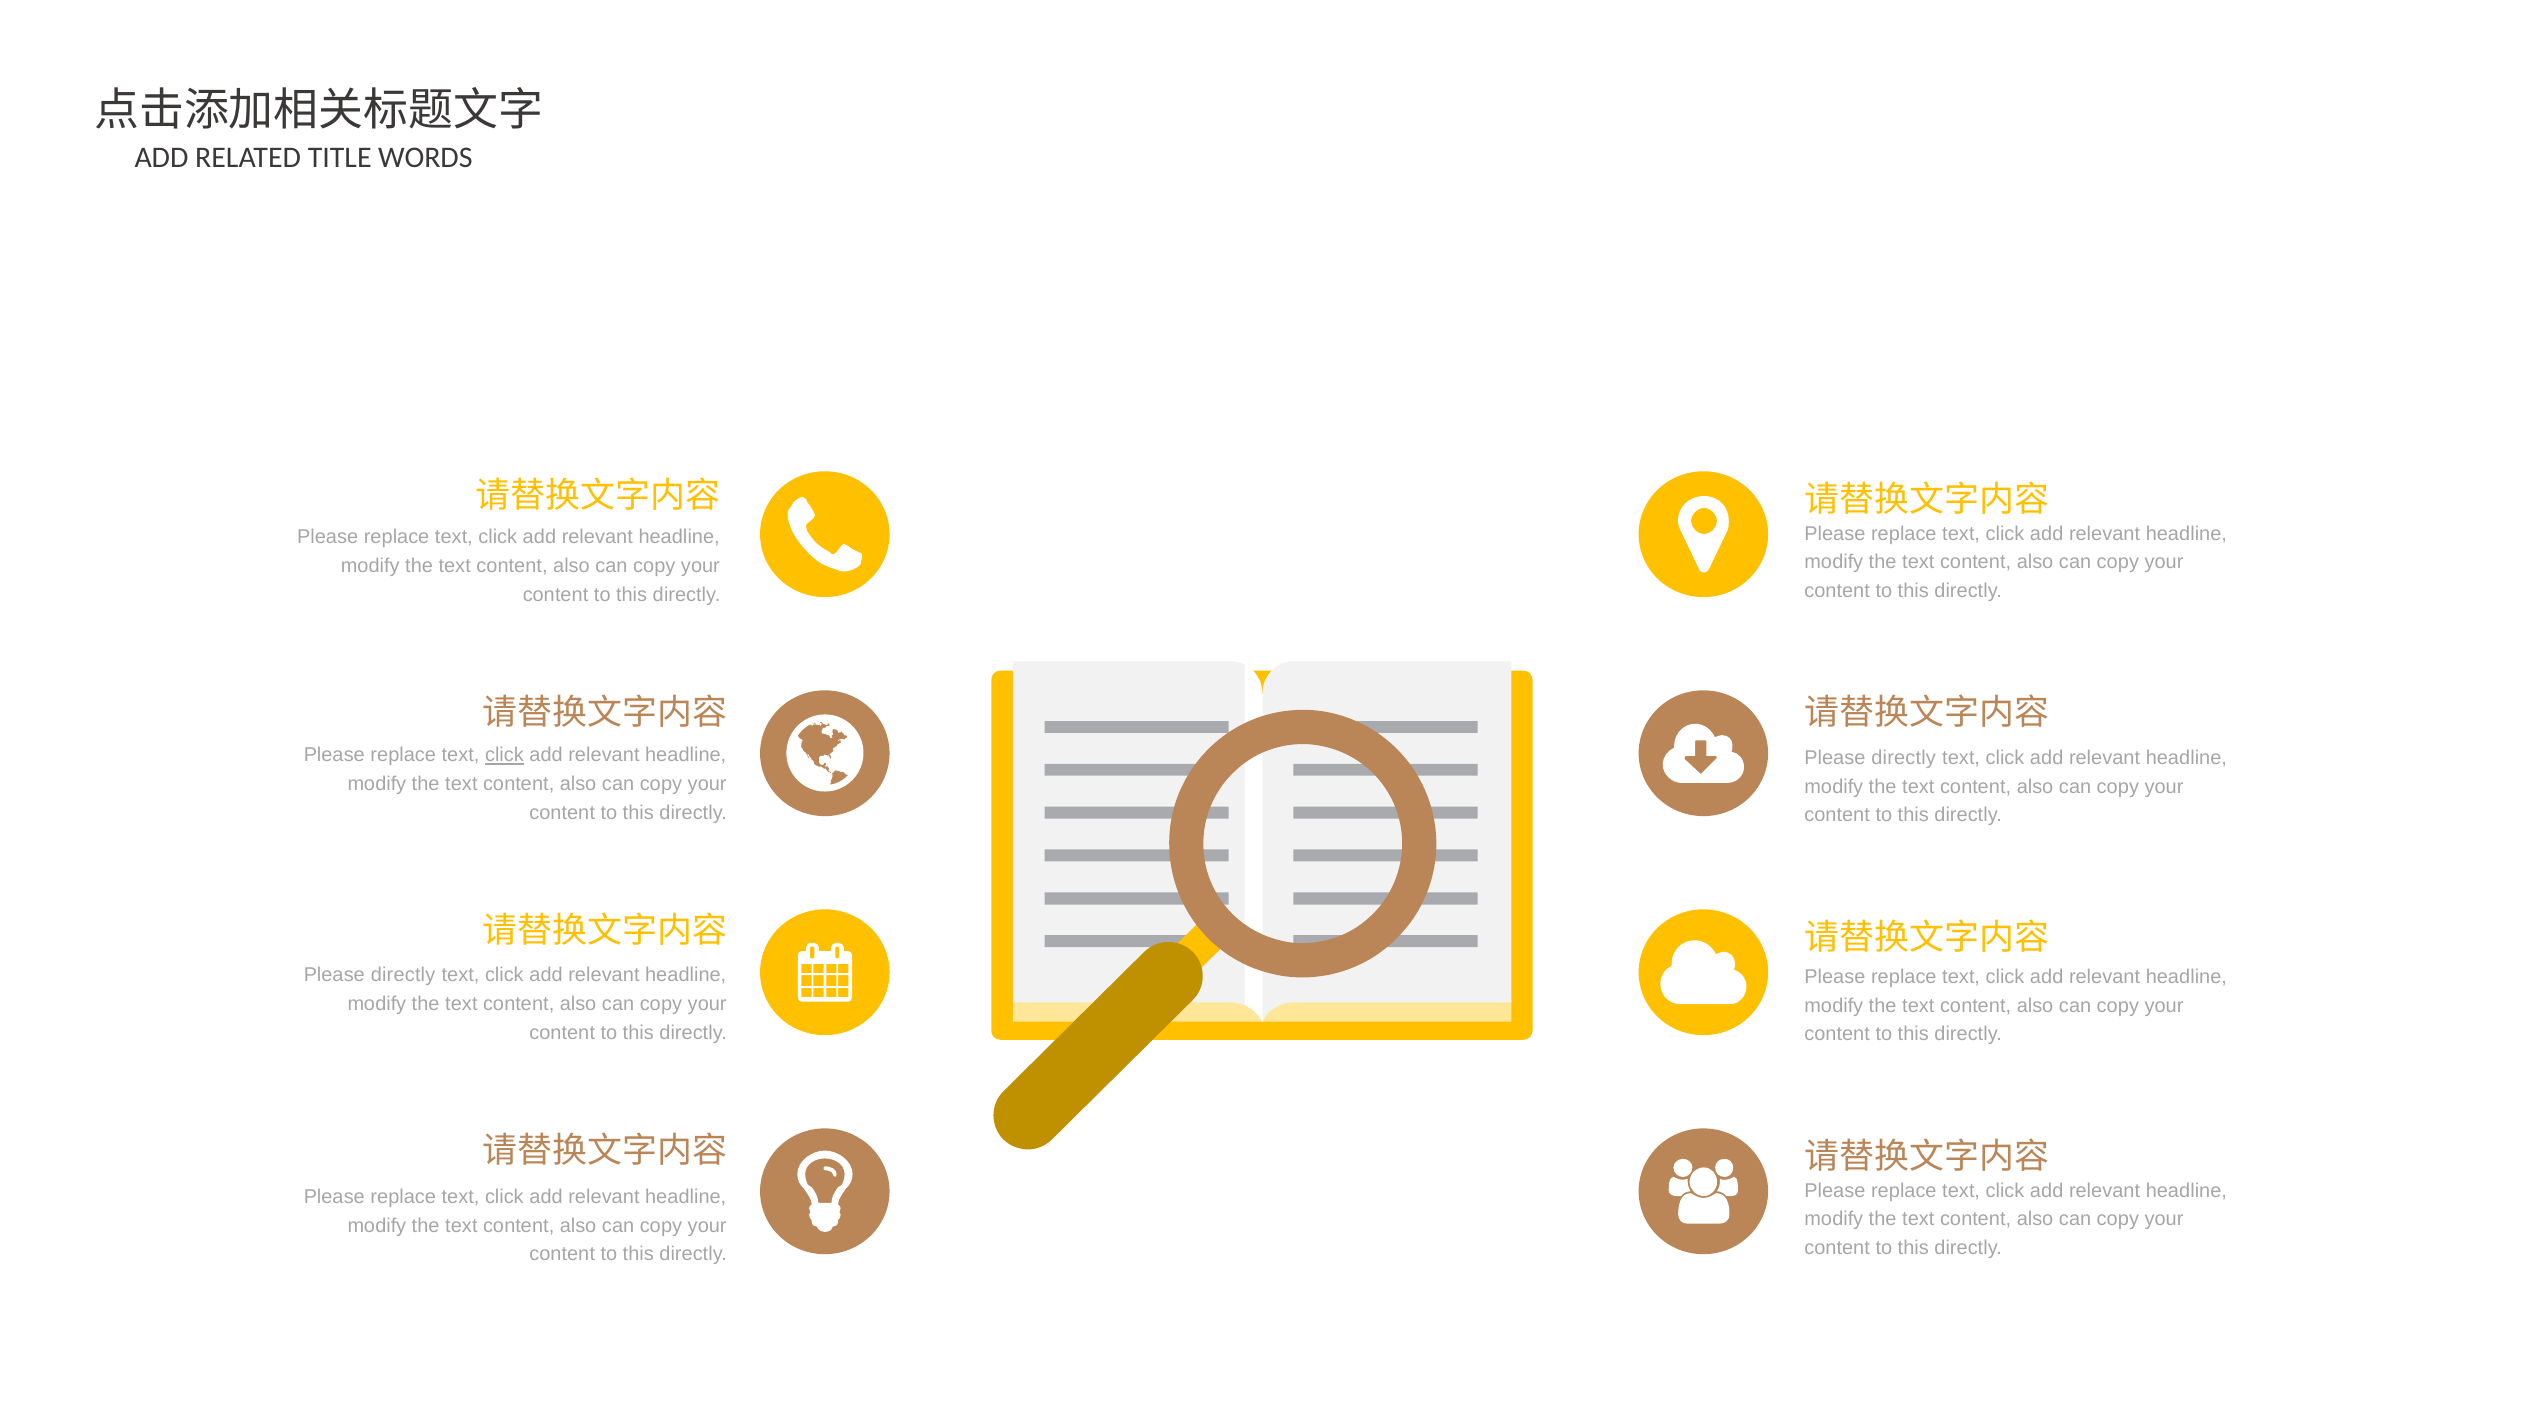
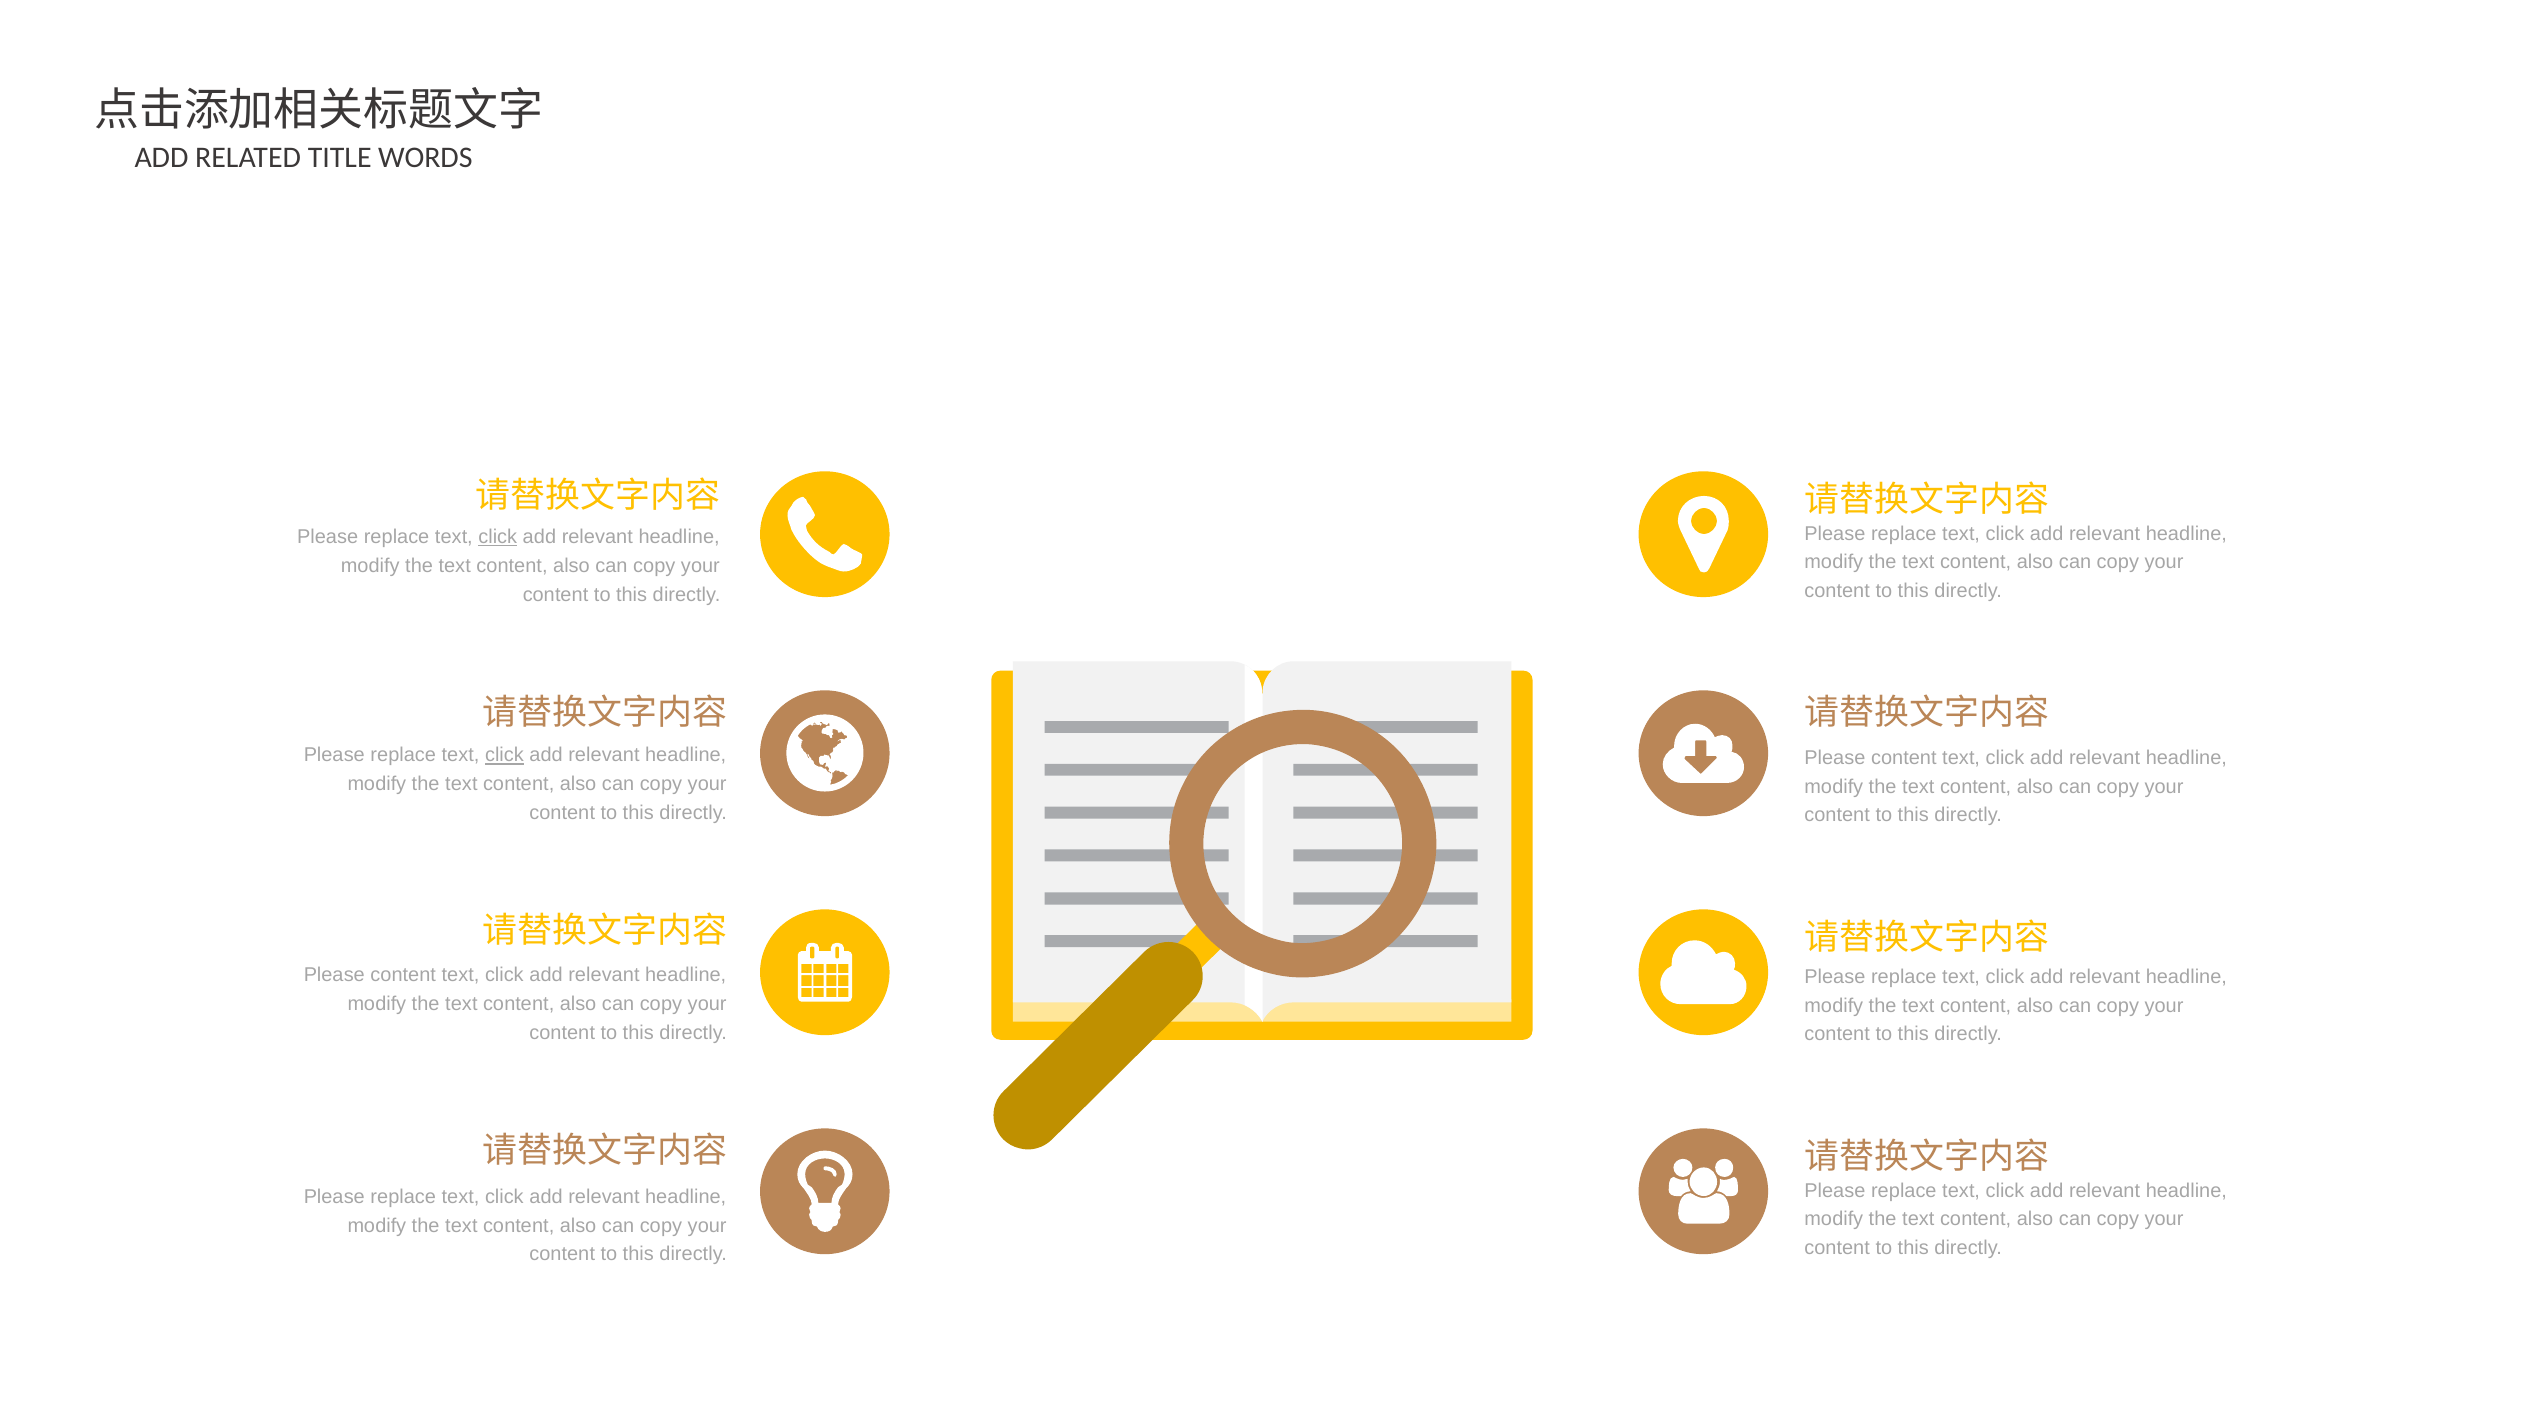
click underline: none -> present (498, 537)
directly: directly -> content (1904, 758)
directly: directly -> content (403, 975)
